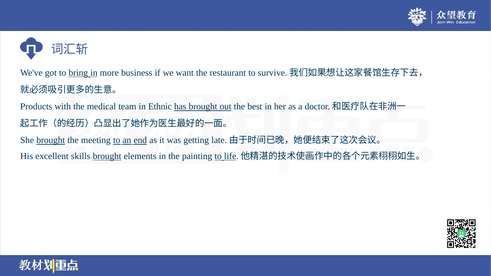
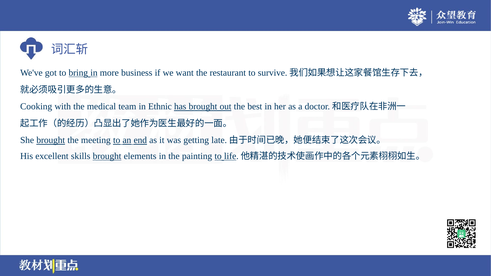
Products: Products -> Cooking (36, 107)
